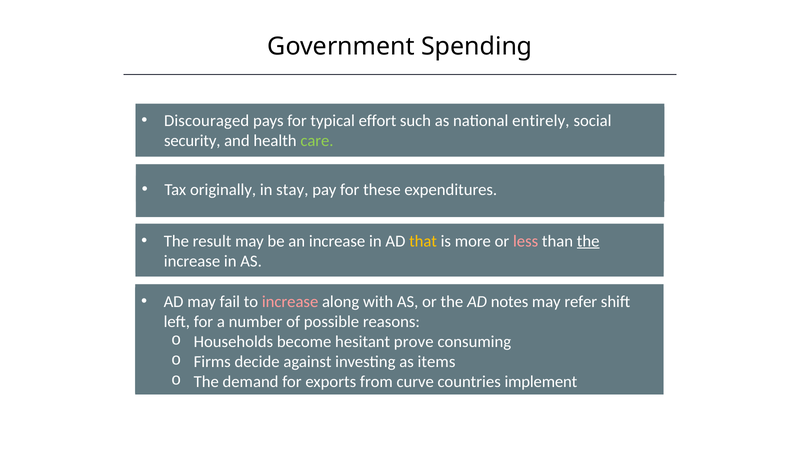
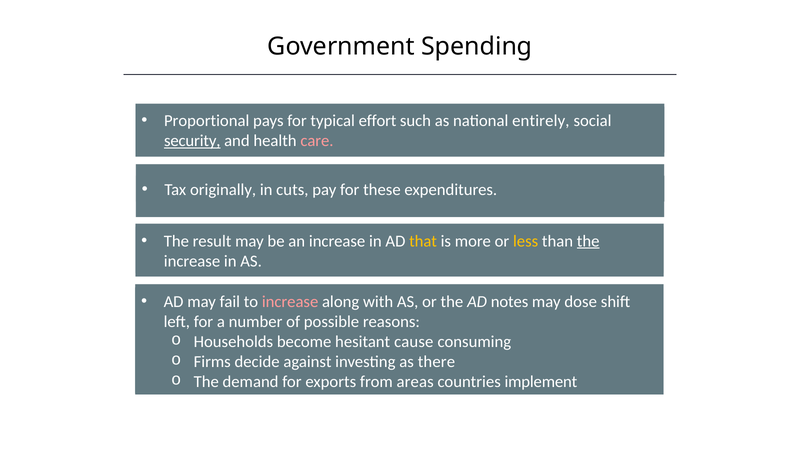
Discouraged: Discouraged -> Proportional (207, 121)
security underline: none -> present (192, 141)
care colour: light green -> pink (317, 141)
stay: stay -> cuts (292, 190)
less colour: pink -> yellow (526, 241)
refer: refer -> dose (581, 302)
prove: prove -> cause (414, 342)
items: items -> there (436, 362)
curve: curve -> areas (415, 382)
